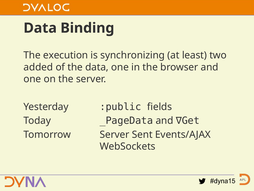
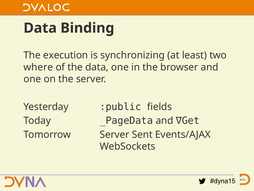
added: added -> where (38, 67)
